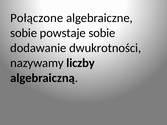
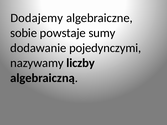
Połączone: Połączone -> Dodajemy (37, 18)
powstaje sobie: sobie -> sumy (102, 33)
dwukrotności: dwukrotności -> pojedynczymi (105, 48)
